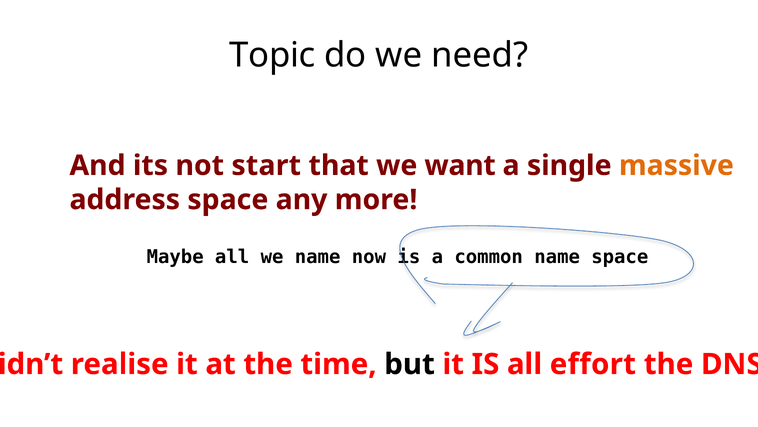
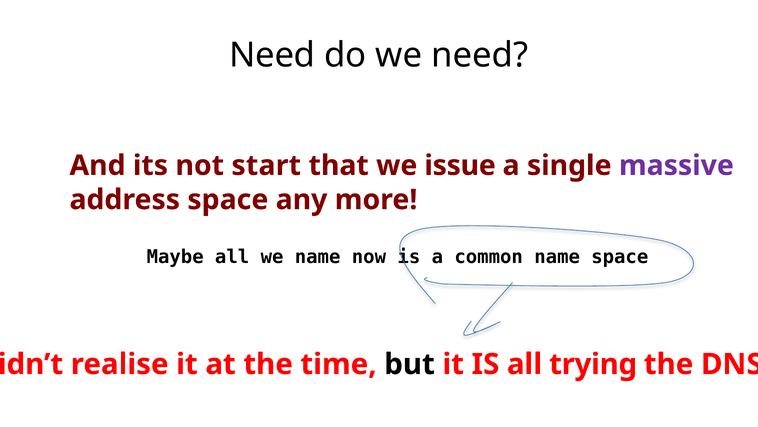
Topic: Topic -> Need (272, 55)
want: want -> issue (460, 165)
massive colour: orange -> purple (676, 165)
effort: effort -> trying (593, 364)
